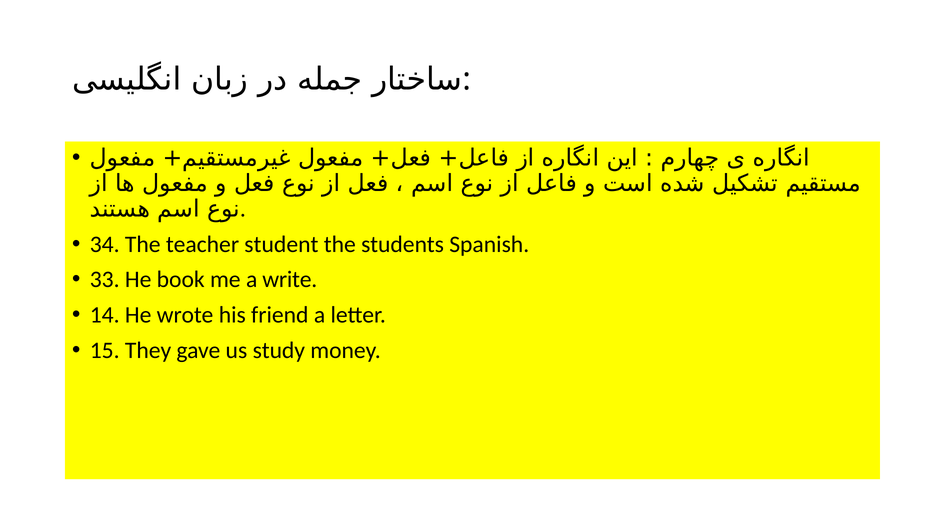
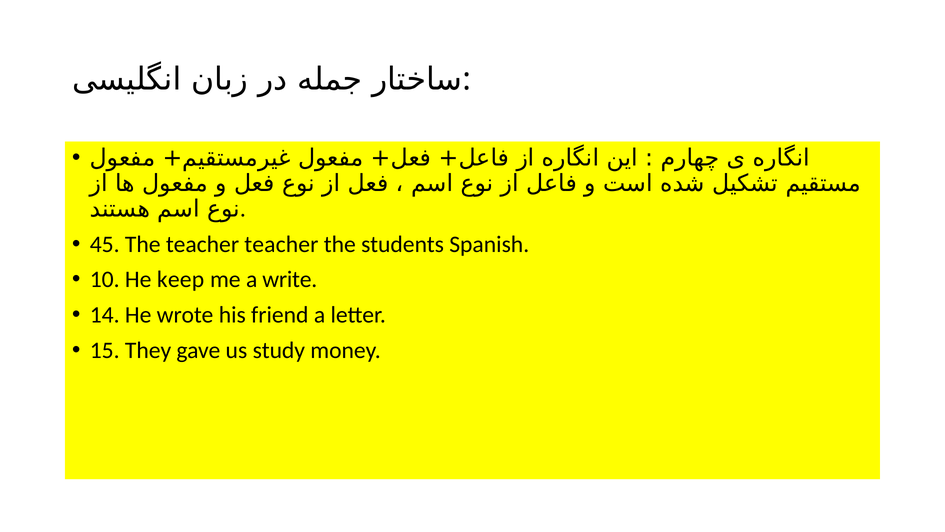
34: 34 -> 45 (105, 244)
teacher student: student -> teacher (281, 244)
33: 33 -> 10 (105, 279)
book: book -> keep (181, 279)
